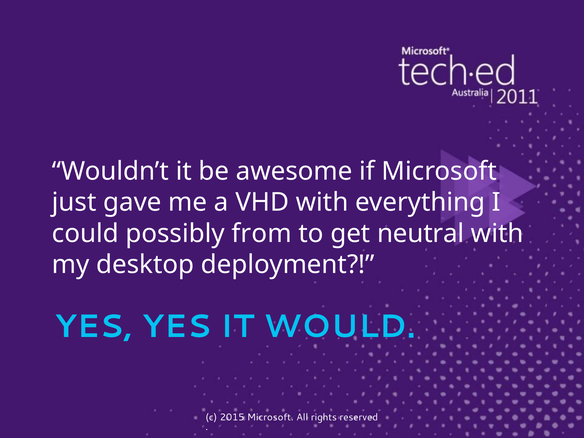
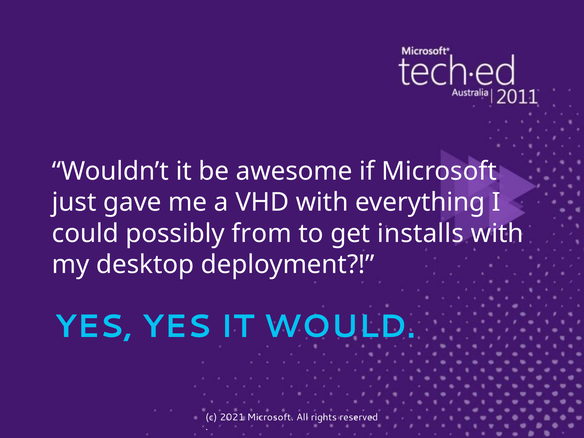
neutral: neutral -> installs (421, 234)
2015: 2015 -> 2021 (232, 417)
